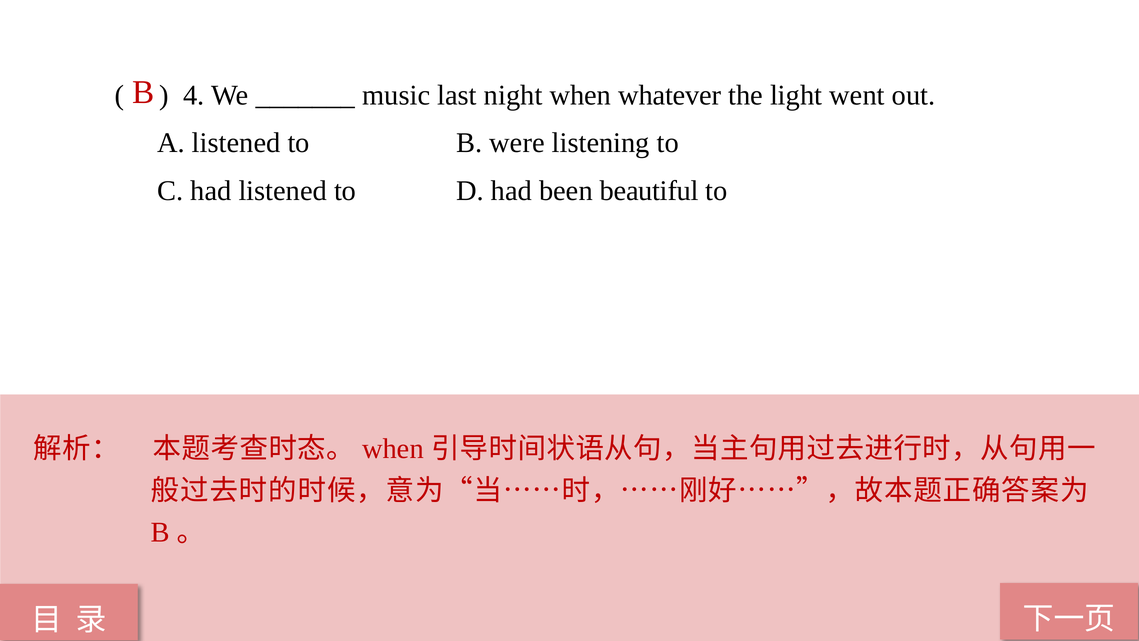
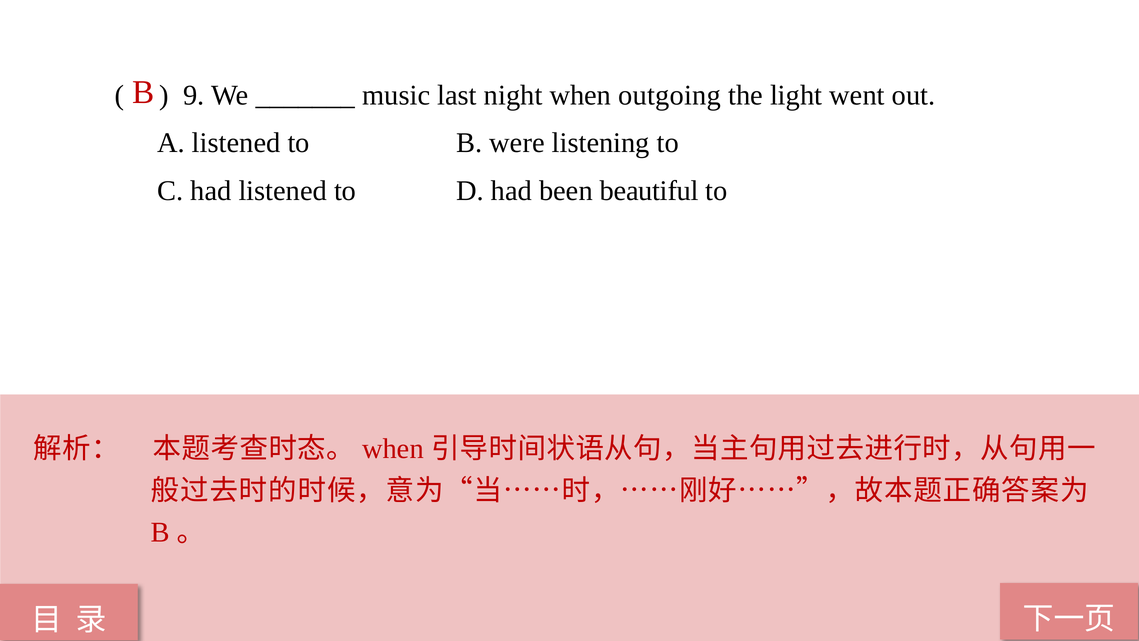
4: 4 -> 9 (194, 95)
whatever: whatever -> outgoing (670, 95)
